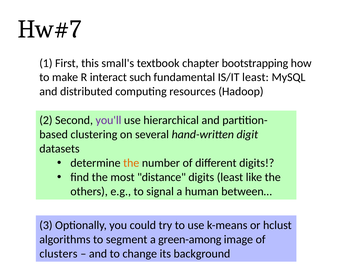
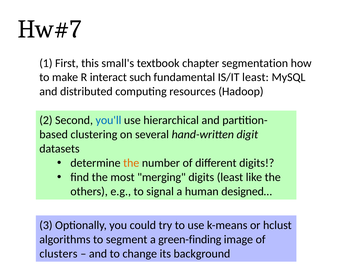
bootstrapping: bootstrapping -> segmentation (255, 63)
you'll colour: purple -> blue (108, 120)
distance: distance -> merging (162, 177)
between…: between… -> designed… (247, 191)
green-among: green-among -> green-finding (190, 239)
